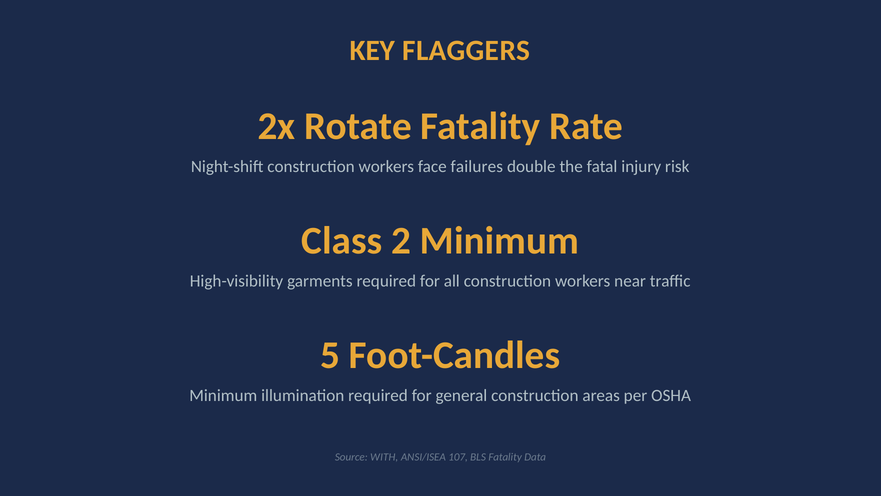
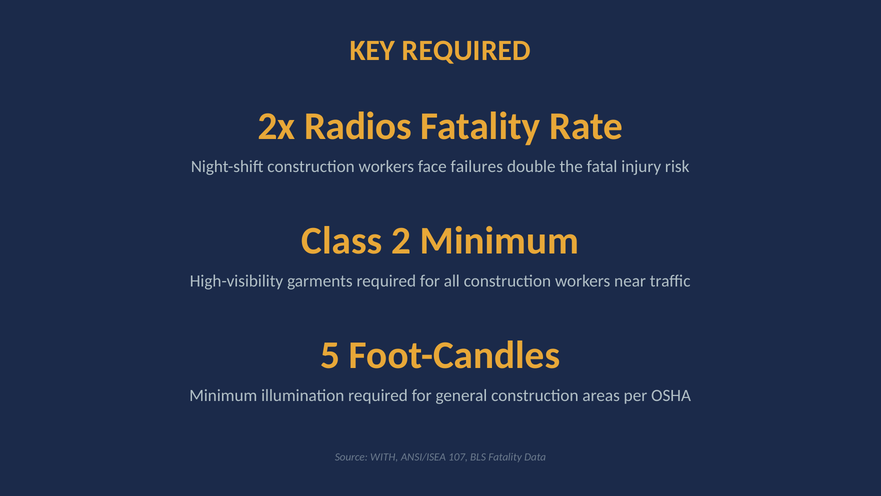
KEY FLAGGERS: FLAGGERS -> REQUIRED (466, 50)
Rotate: Rotate -> Radios (358, 126)
